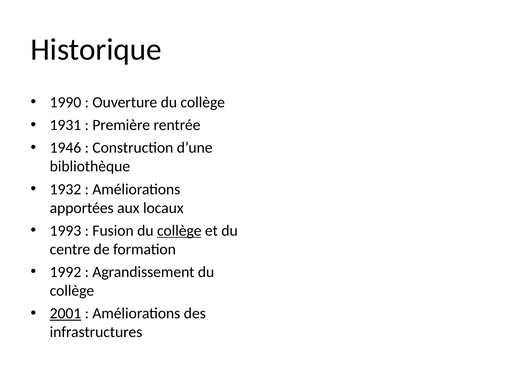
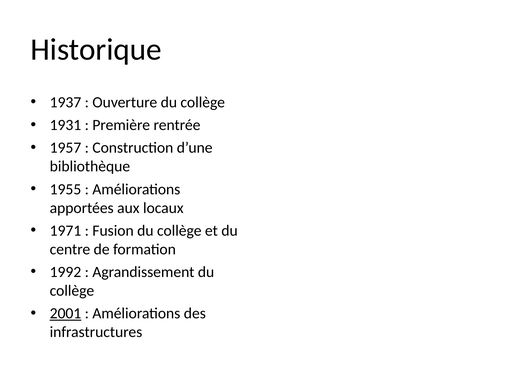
1990: 1990 -> 1937 (65, 102)
1946: 1946 -> 1957 (65, 148)
1932: 1932 -> 1955 (65, 189)
1993: 1993 -> 1971 (65, 230)
collège underline: present -> none (179, 230)
